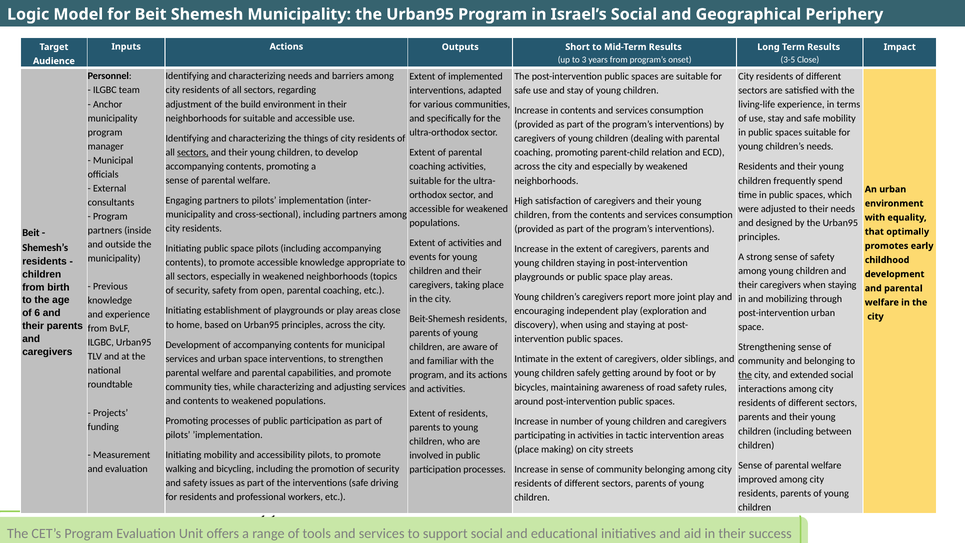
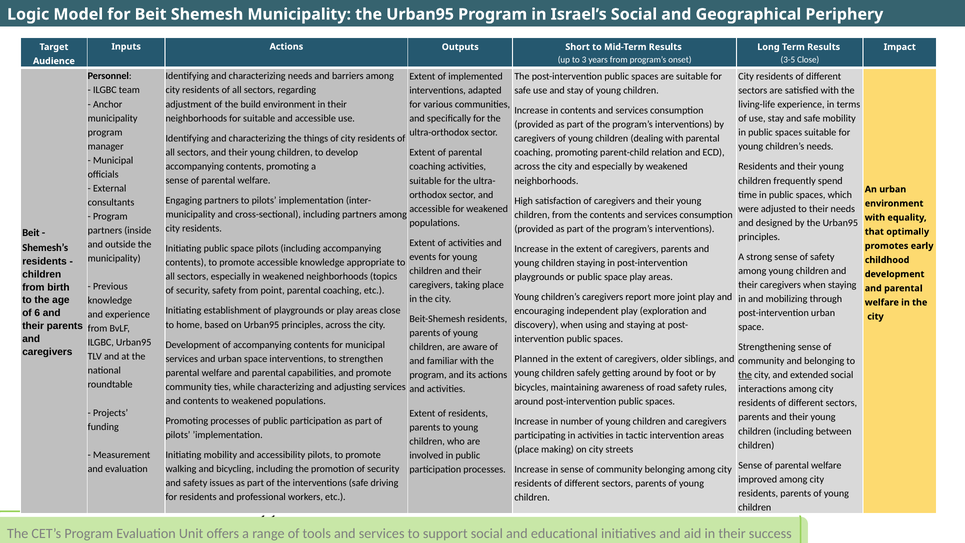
sectors underline: present -> none (193, 152)
open: open -> point (273, 291)
Intimate: Intimate -> Planned (531, 359)
